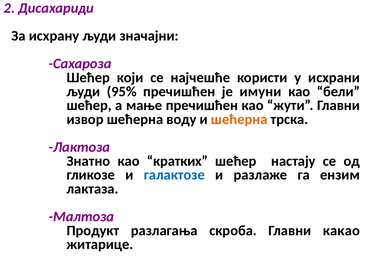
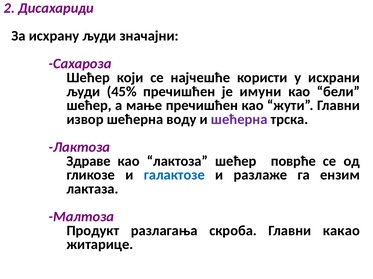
95%: 95% -> 45% (122, 92)
шећерна colour: orange -> purple (239, 120)
Знатно: Знатно -> Здраве (89, 161)
као кратких: кратких -> лактоза (177, 161)
настају: настају -> поврће (293, 161)
